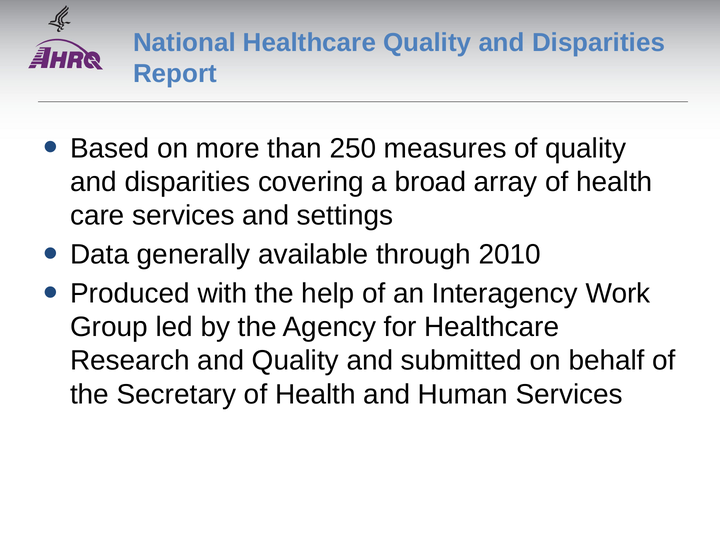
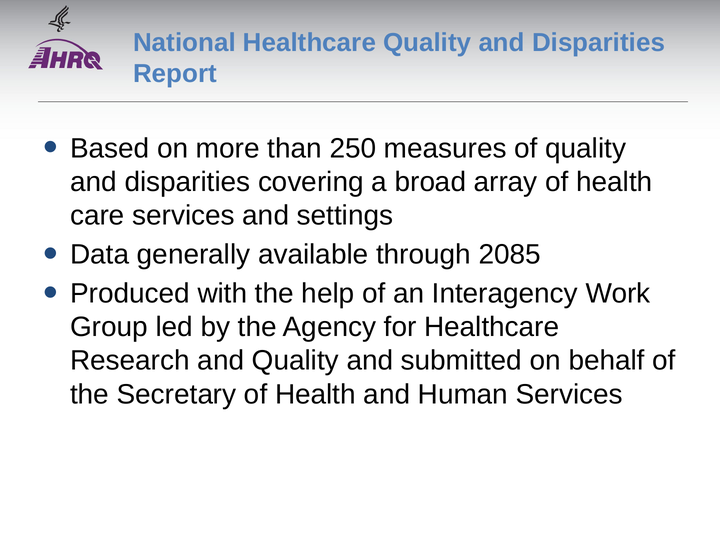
2010: 2010 -> 2085 (510, 255)
